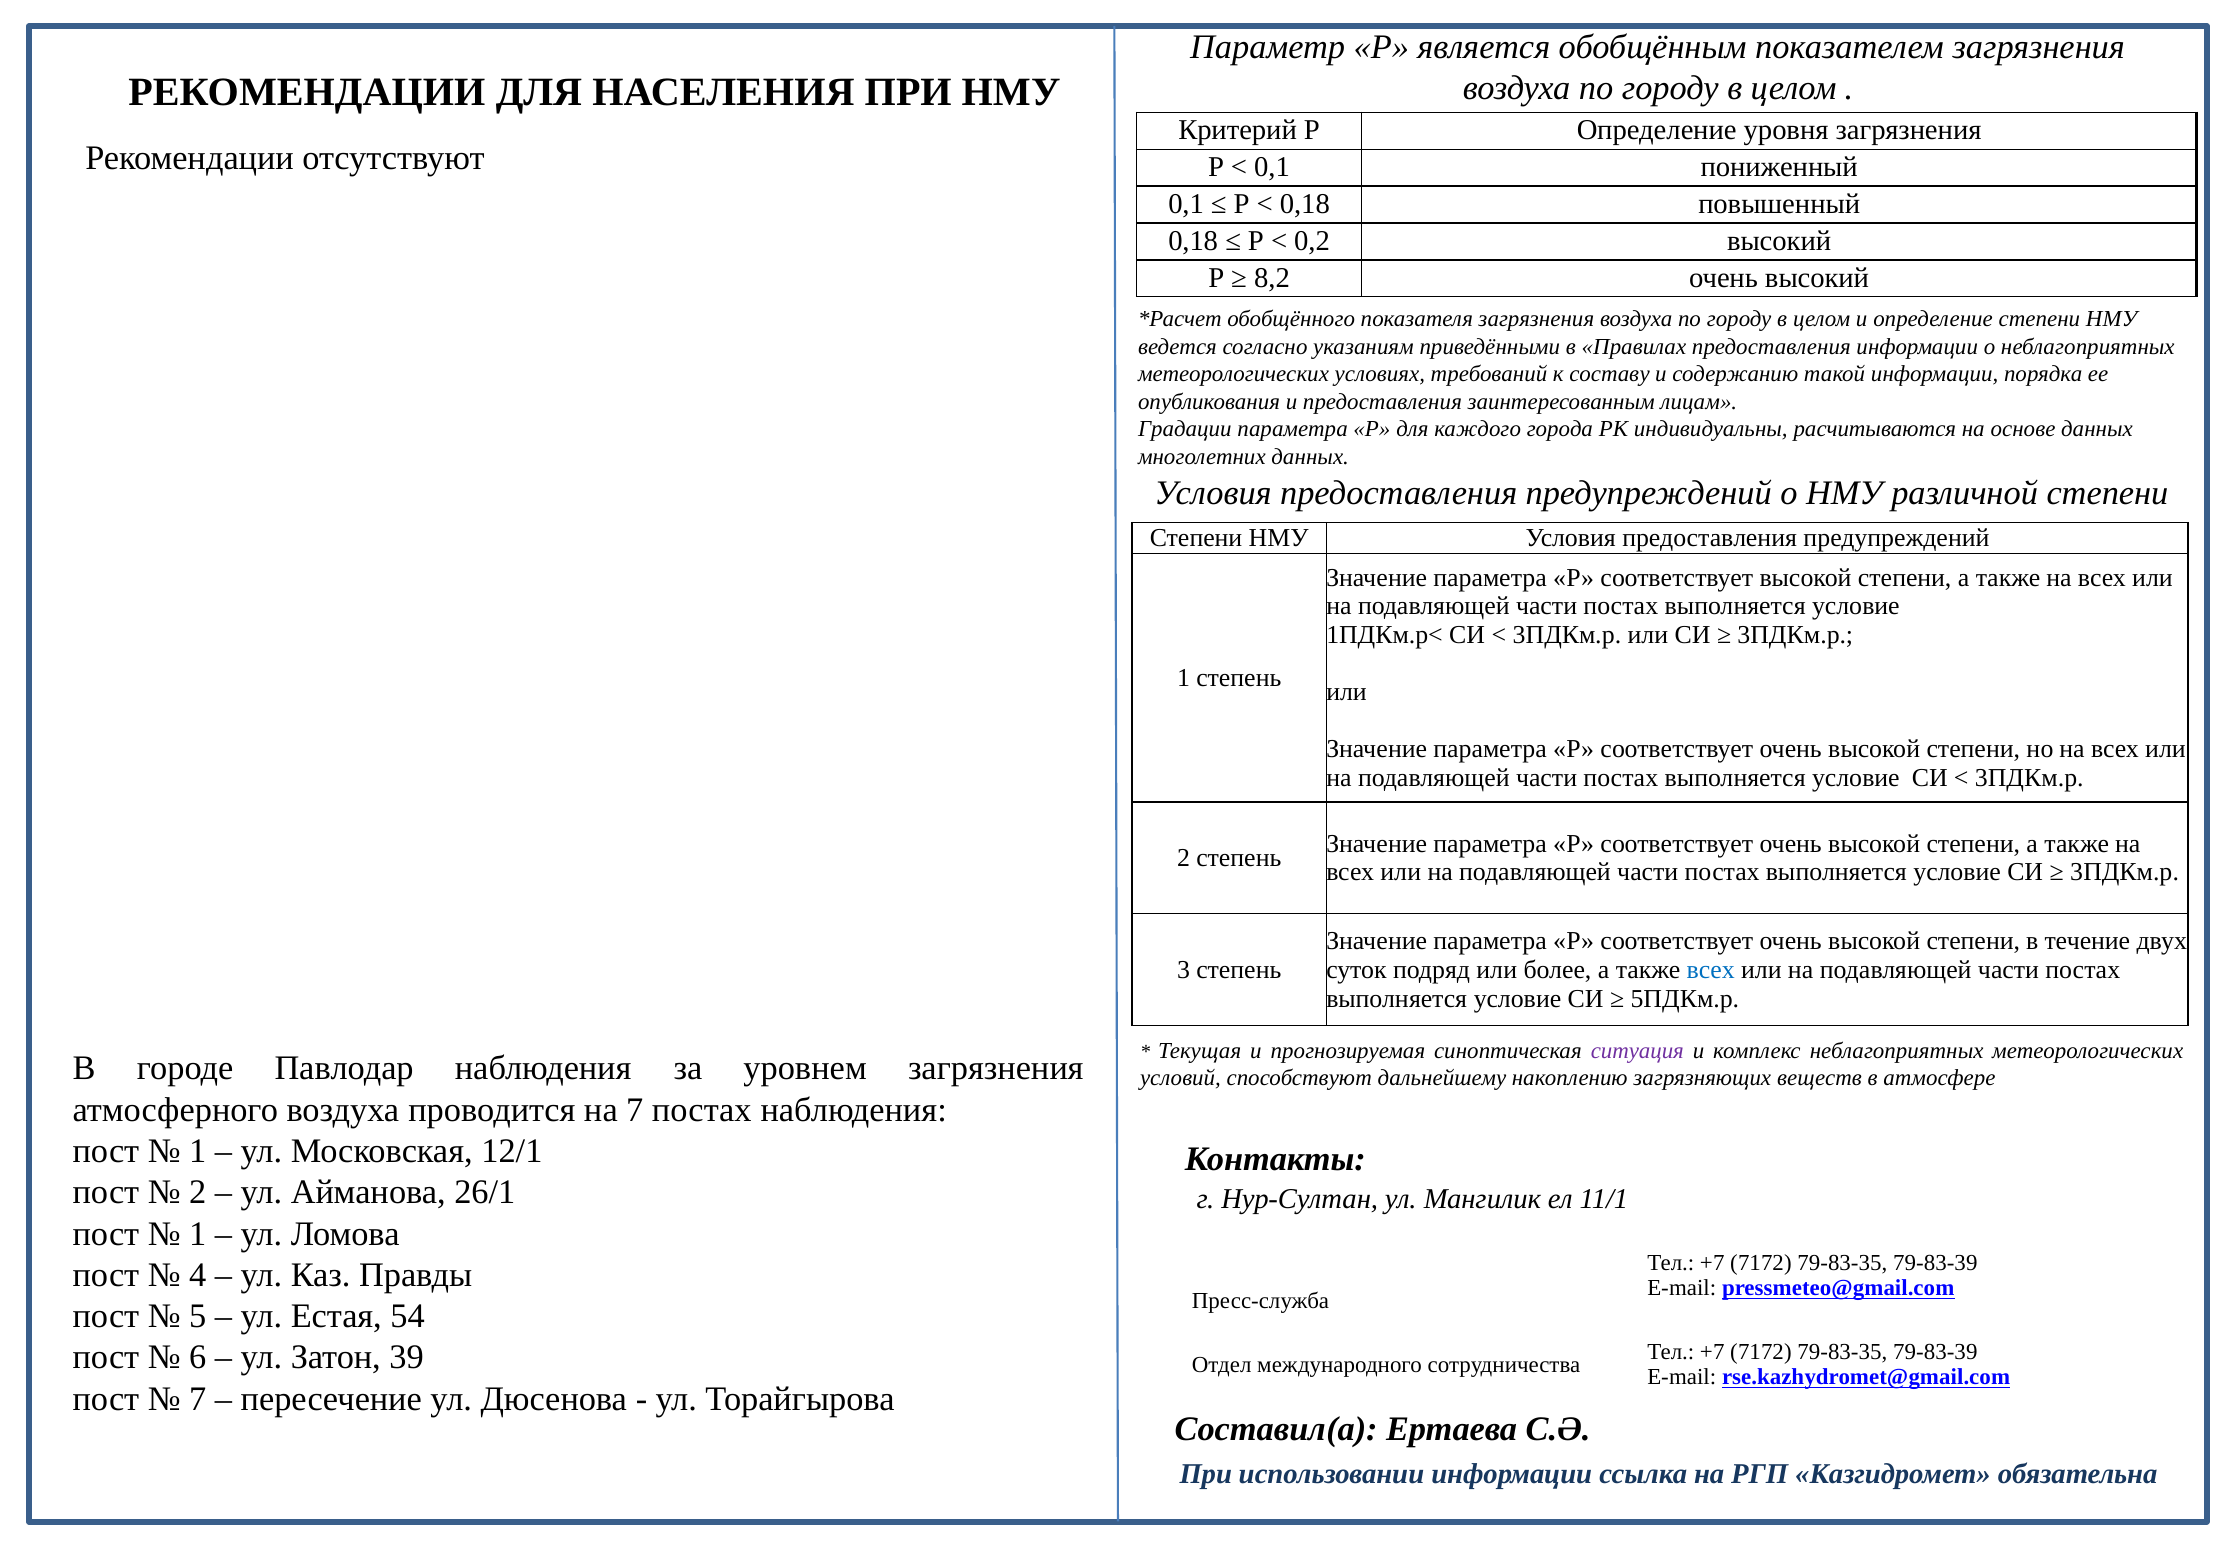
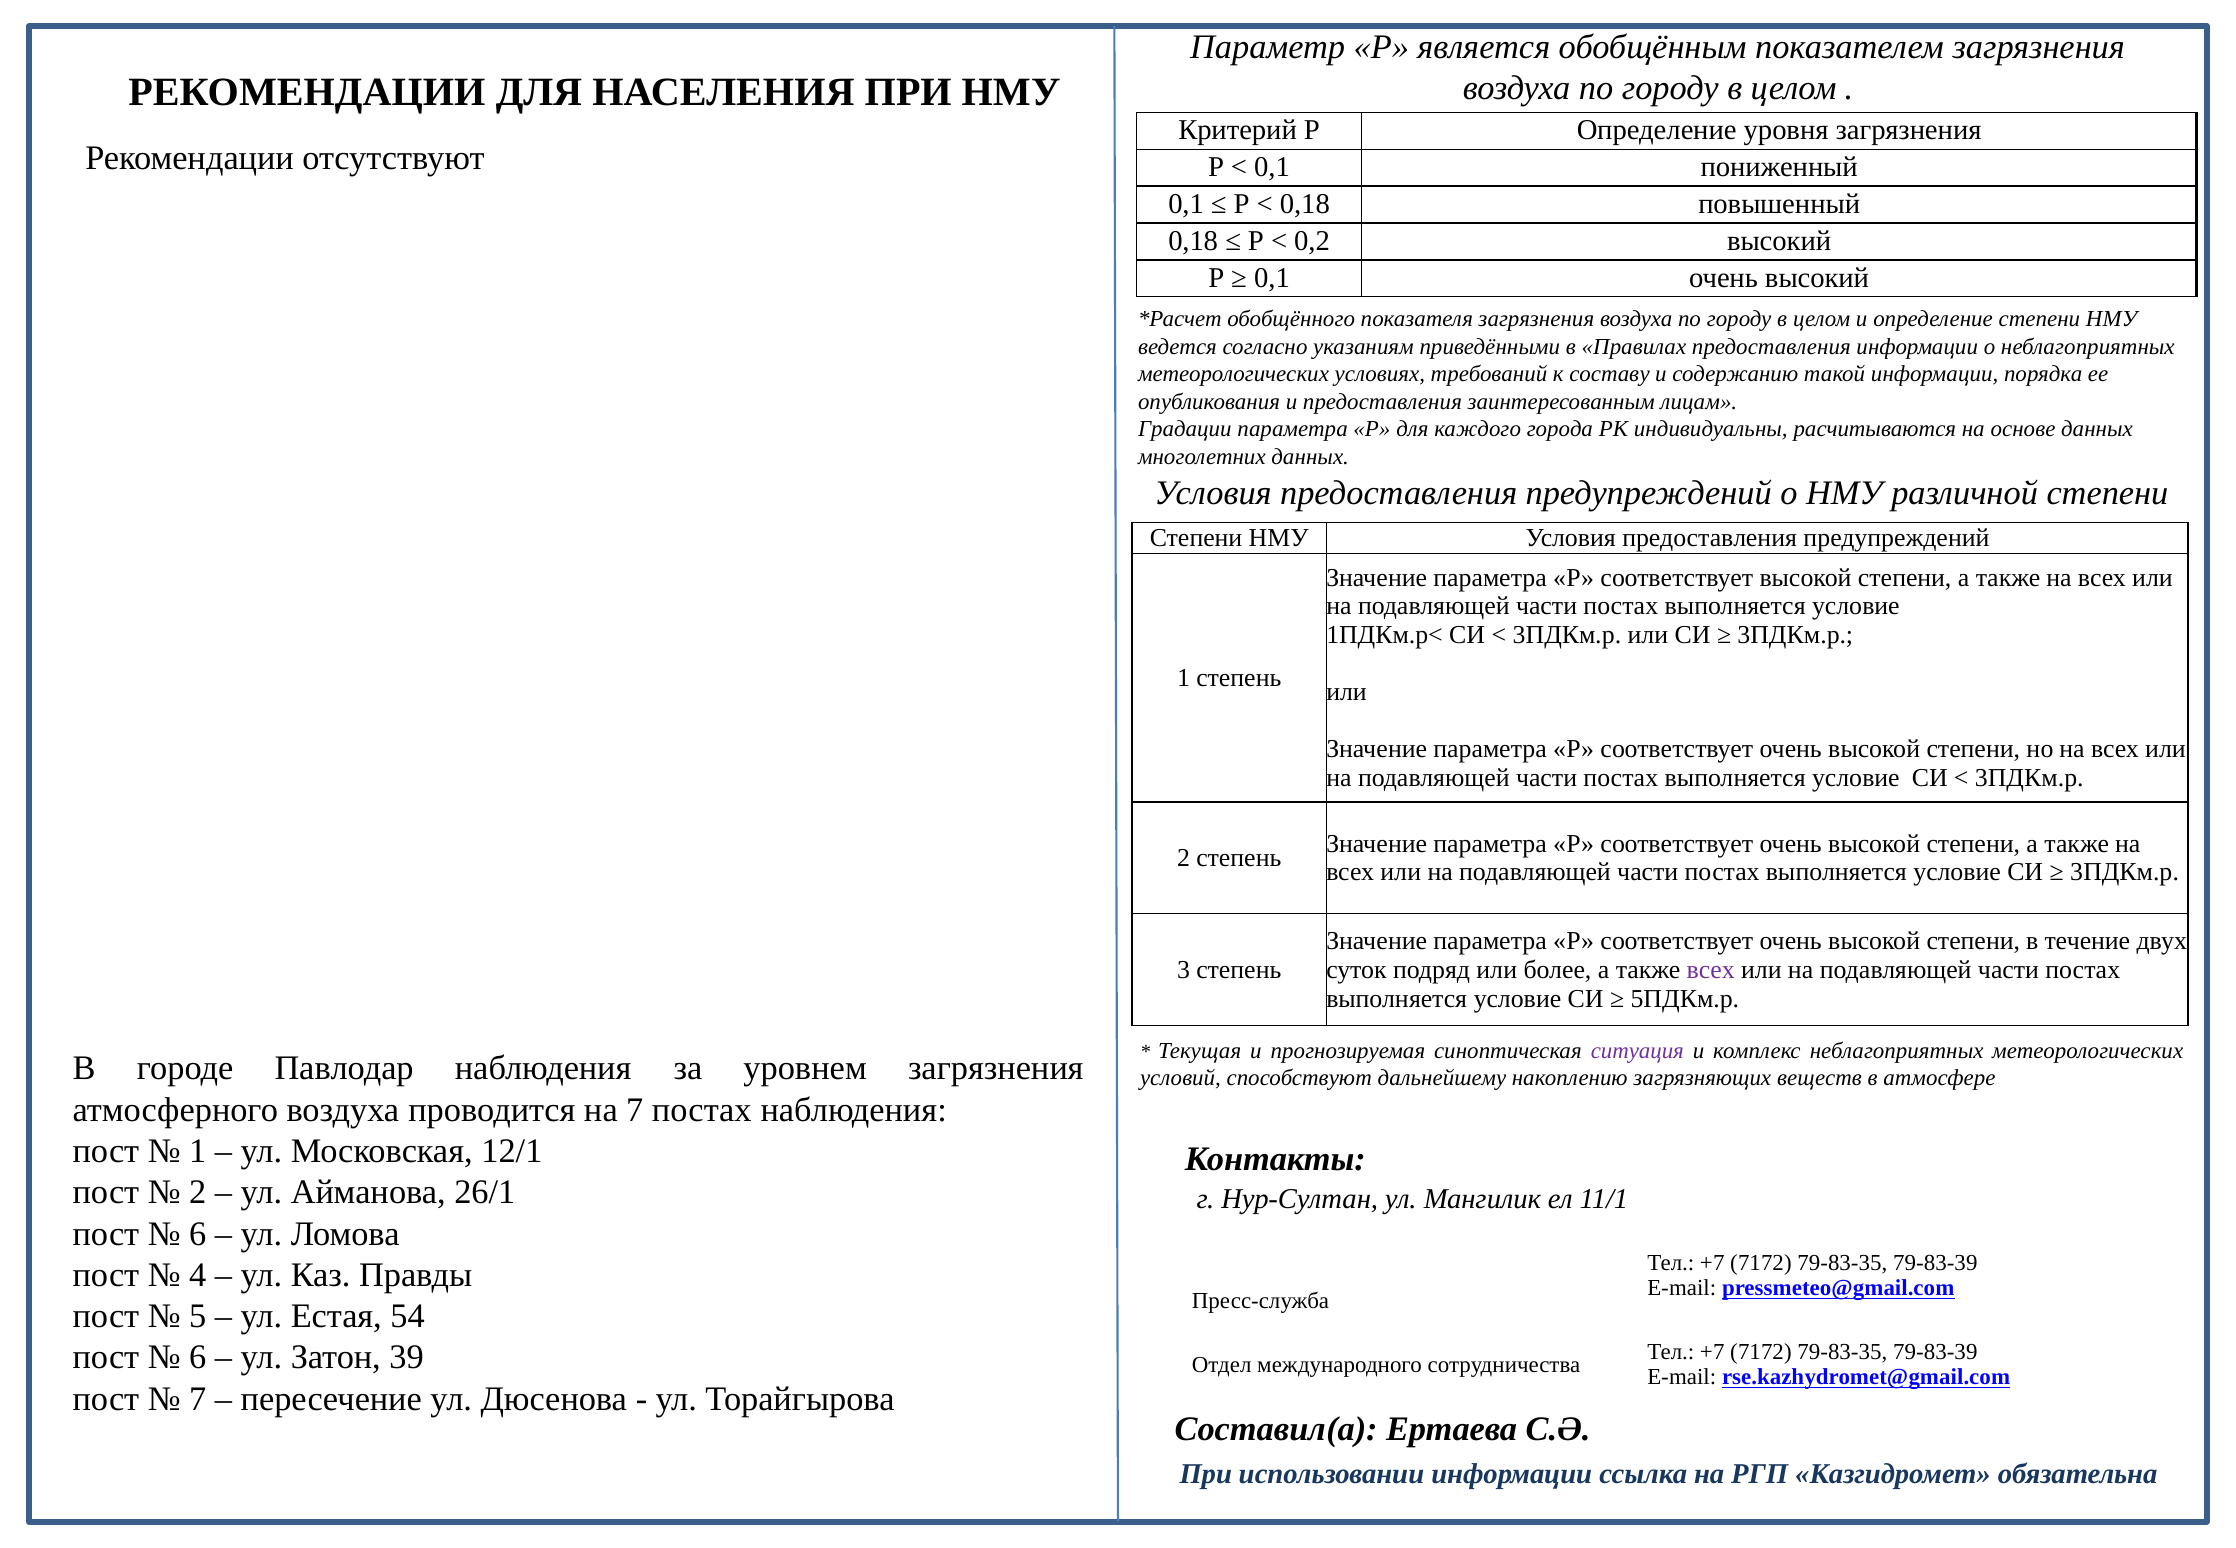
8,2: 8,2 -> 0,1 (1272, 278)
всех colour: blue -> purple (1711, 970)
1: 1 -> 6 (198, 1234)
